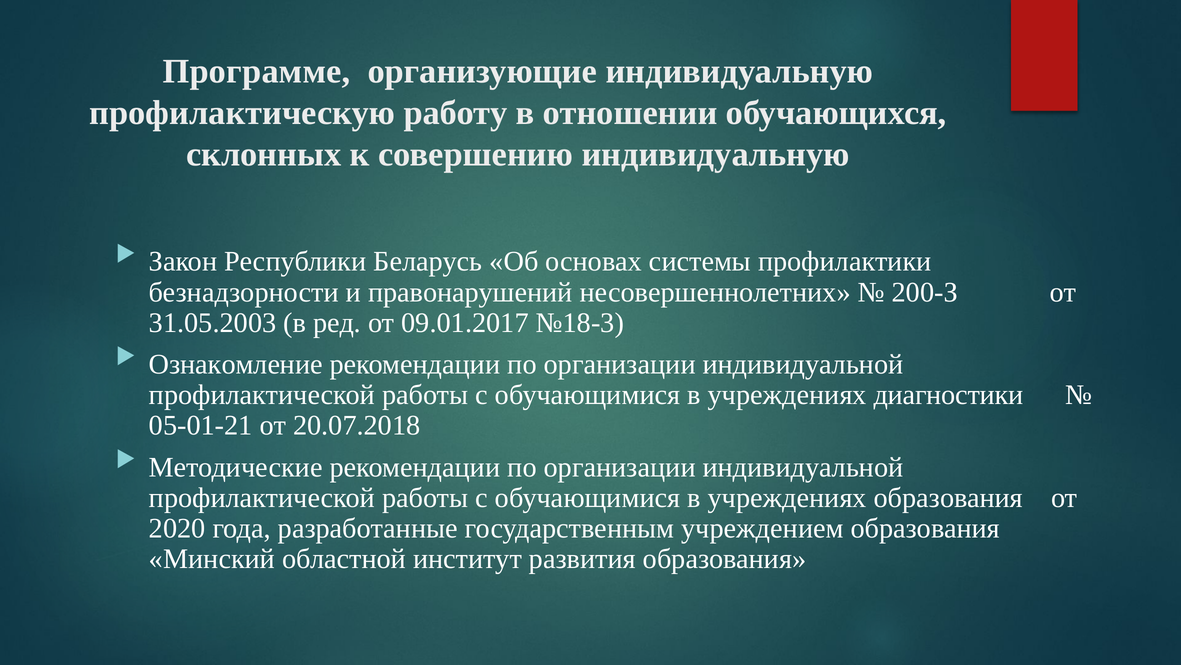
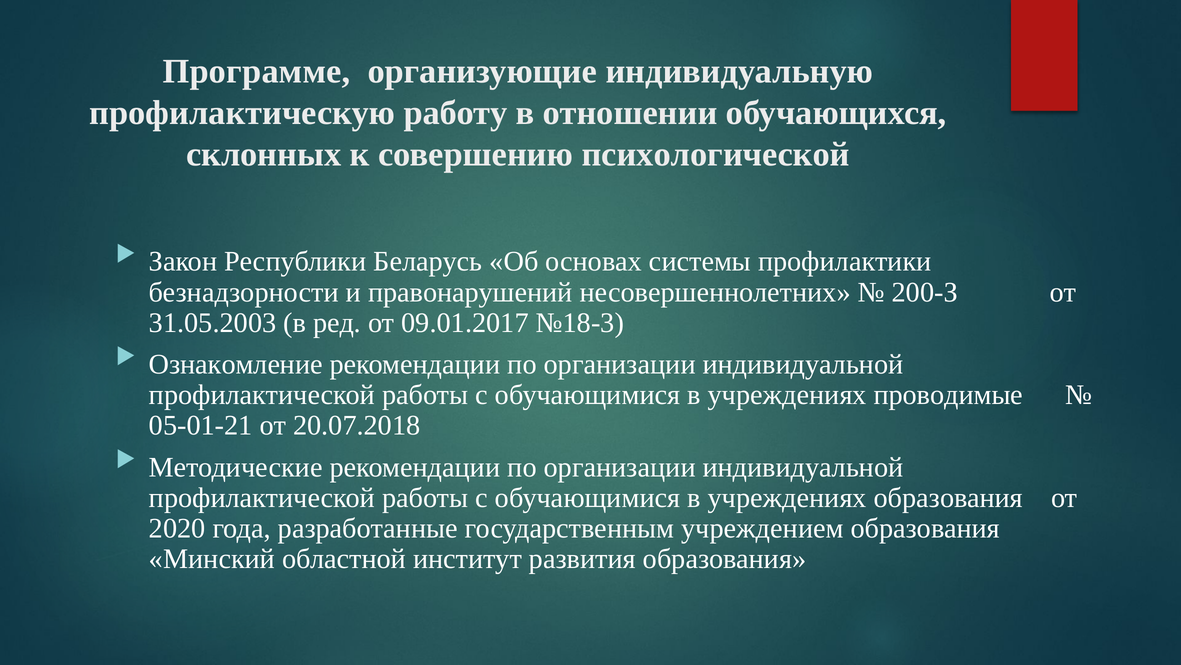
совершению индивидуальную: индивидуальную -> психологической (716, 154)
диагностики: диагностики -> проводимые (948, 395)
